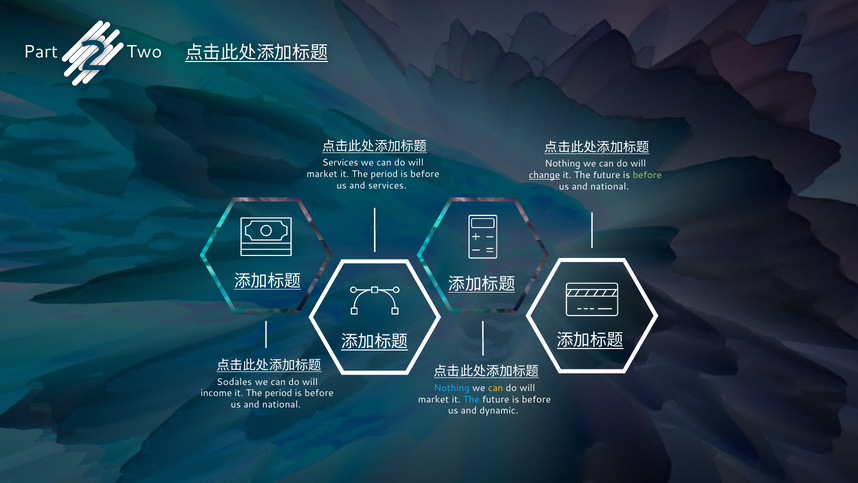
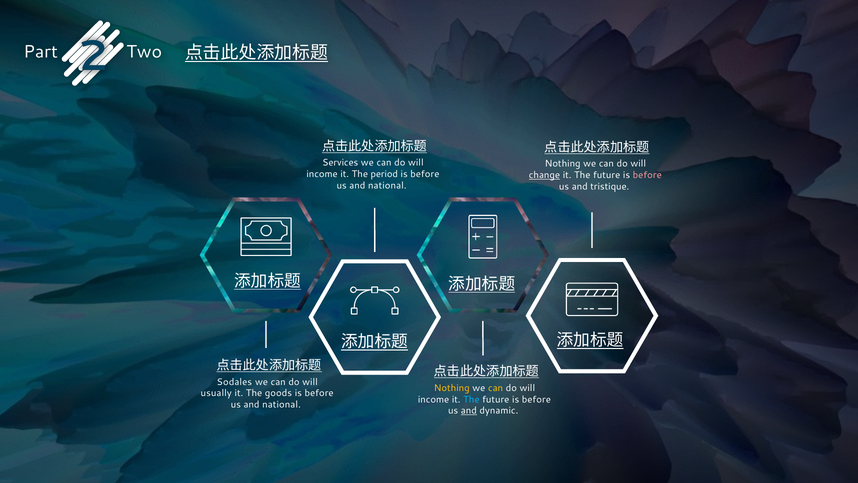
market: market -> income (322, 174)
before colour: light green -> pink (647, 175)
services: services -> national (387, 186)
national: national -> tristique (610, 187)
Nothing colour: light blue -> yellow (452, 388)
income: income -> usually (216, 393)
period: period -> goods (278, 393)
market: market -> income (434, 399)
and underline: none -> present (469, 410)
